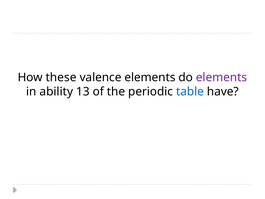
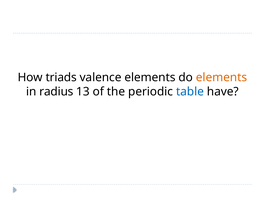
these: these -> triads (61, 77)
elements colour: purple -> orange (222, 77)
ability: ability -> radius (56, 91)
